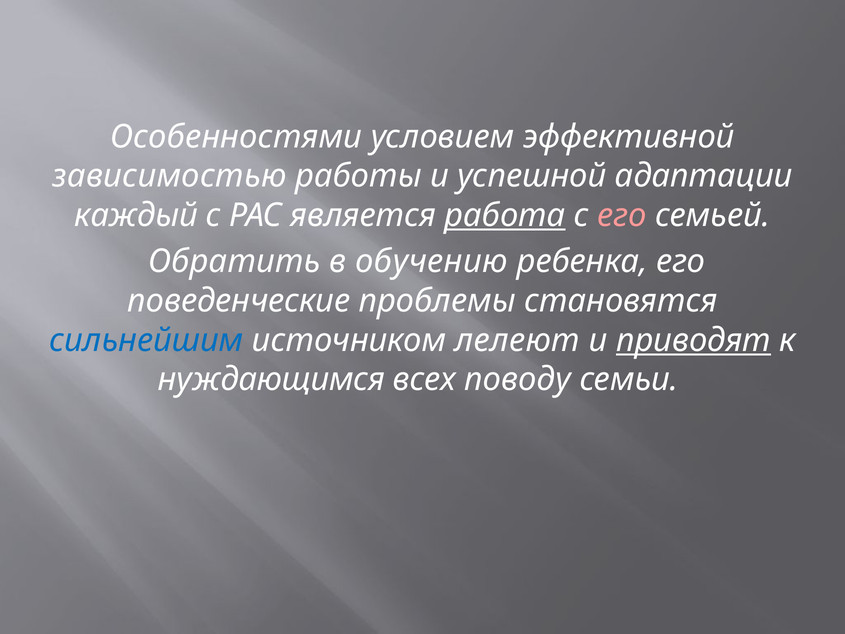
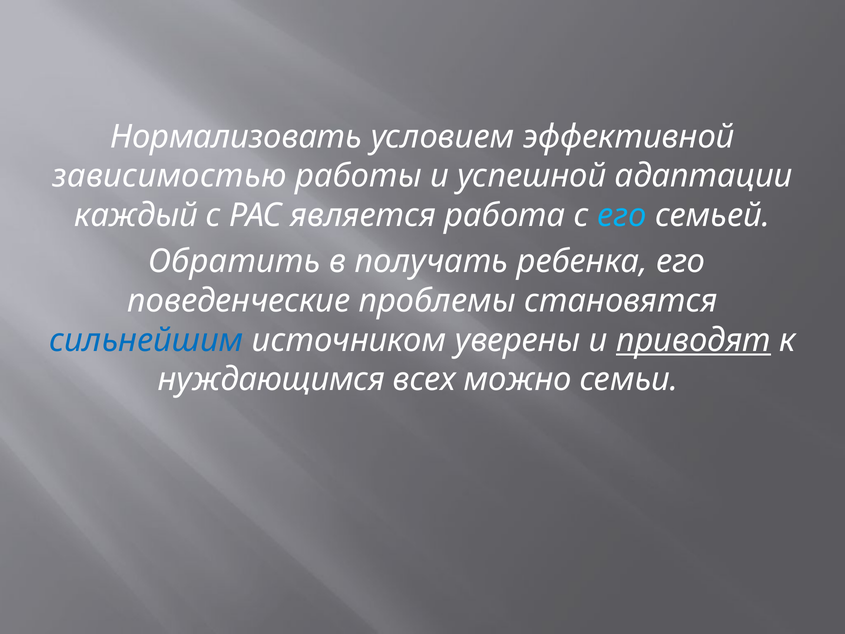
Особенностями: Особенностями -> Нормализовать (236, 137)
работа underline: present -> none (505, 215)
его colour: pink -> light blue (622, 215)
обучению: обучению -> получать (432, 261)
лелеют: лелеют -> уверены (518, 340)
поводу: поводу -> можно (518, 379)
